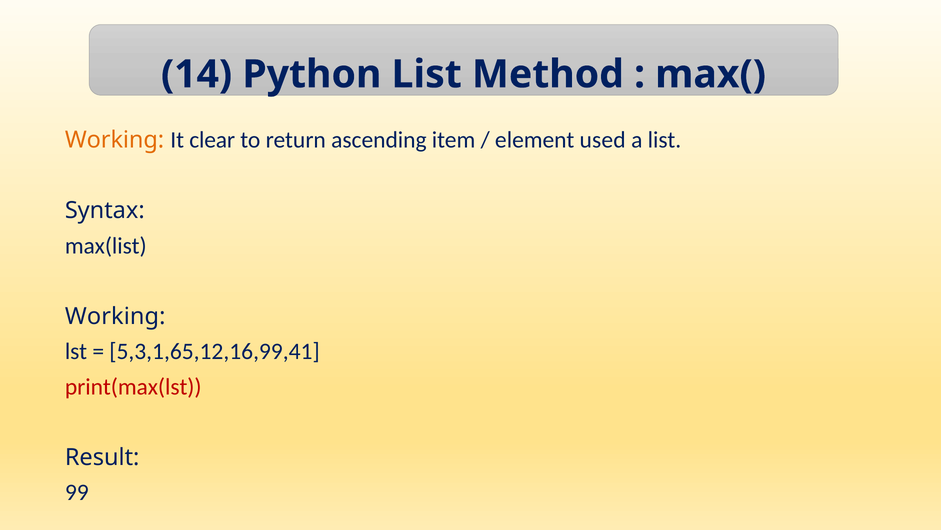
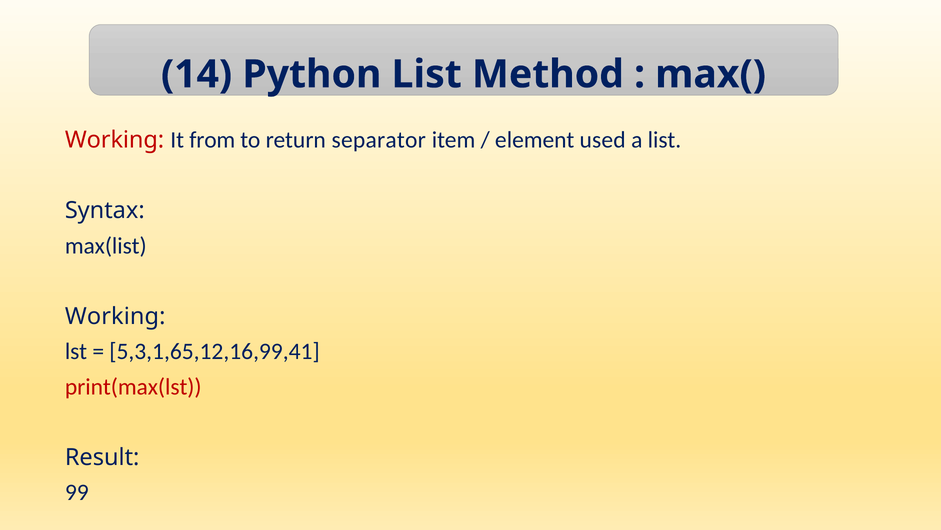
Working colour: orange -> red (115, 140)
clear: clear -> from (212, 140)
ascending: ascending -> separator (379, 140)
